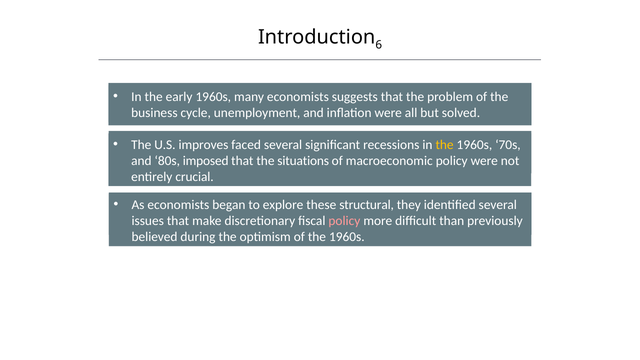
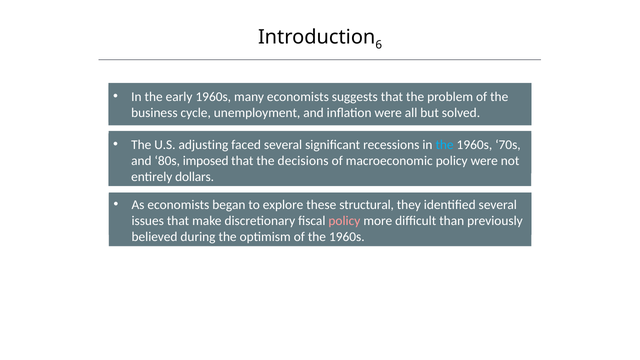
improves: improves -> adjusting (203, 145)
the colour: yellow -> light blue (445, 145)
situations: situations -> decisions (303, 161)
crucial: crucial -> dollars (195, 177)
